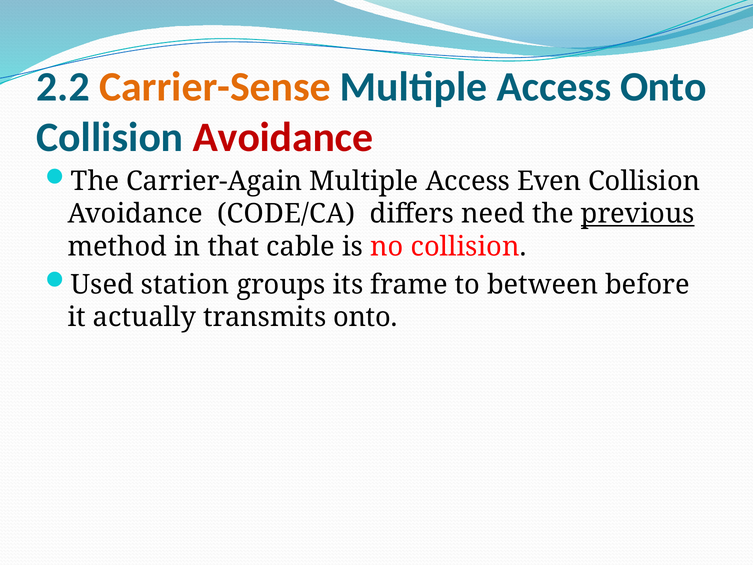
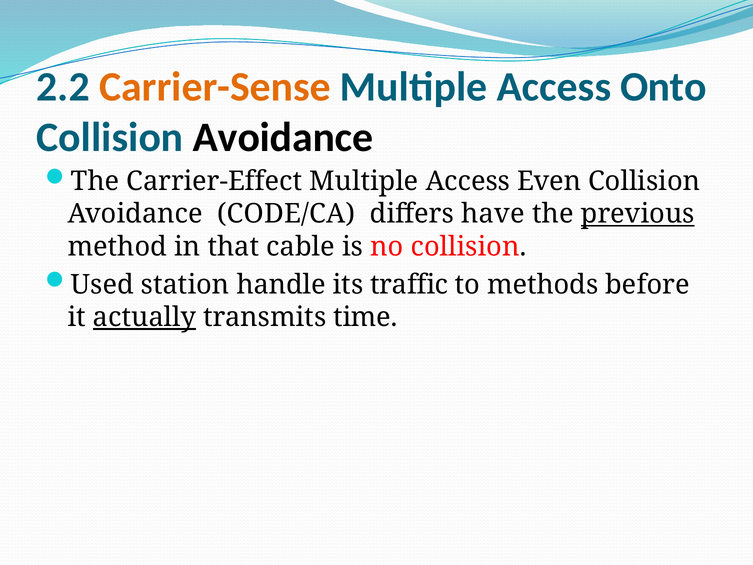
Avoidance colour: red -> black (283, 137)
Carrier-Again: Carrier-Again -> Carrier-Effect (214, 181)
need: need -> have (493, 214)
groups: groups -> handle (281, 285)
frame: frame -> traffic (409, 285)
between: between -> methods (543, 285)
actually underline: none -> present (145, 317)
transmits onto: onto -> time (365, 317)
